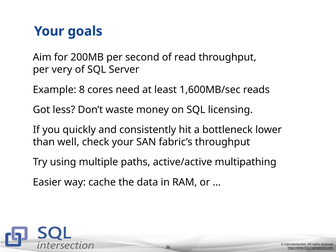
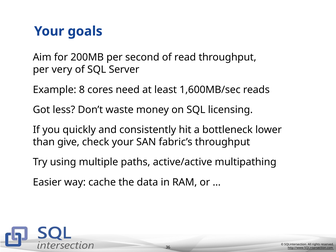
well: well -> give (68, 142)
